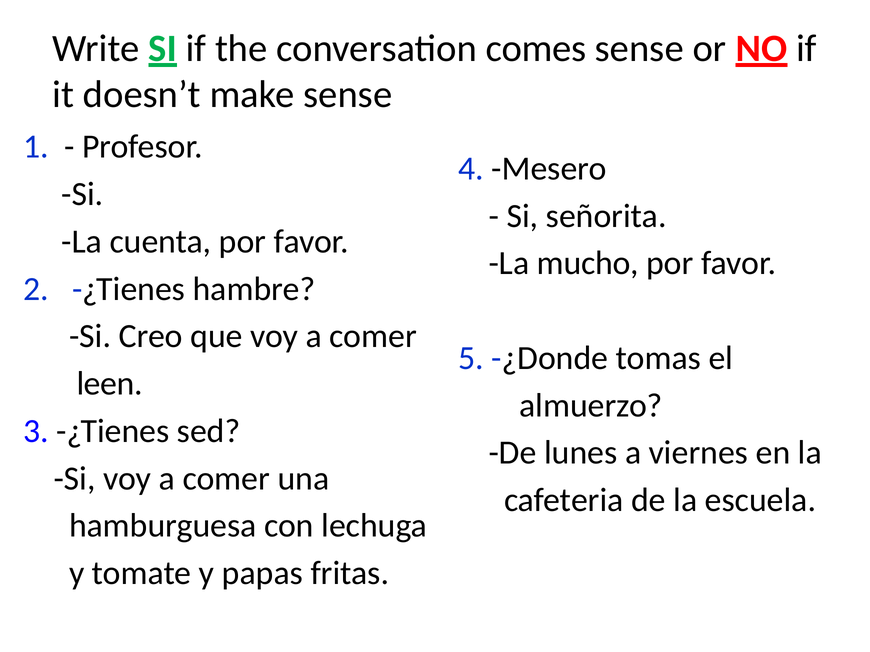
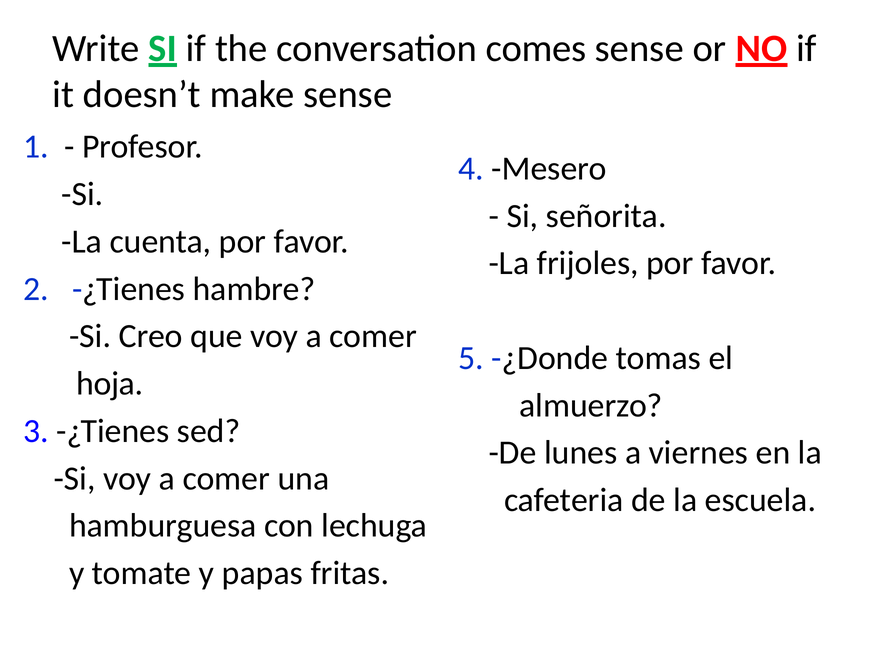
mucho: mucho -> frijoles (588, 263)
leen: leen -> hoja (110, 384)
